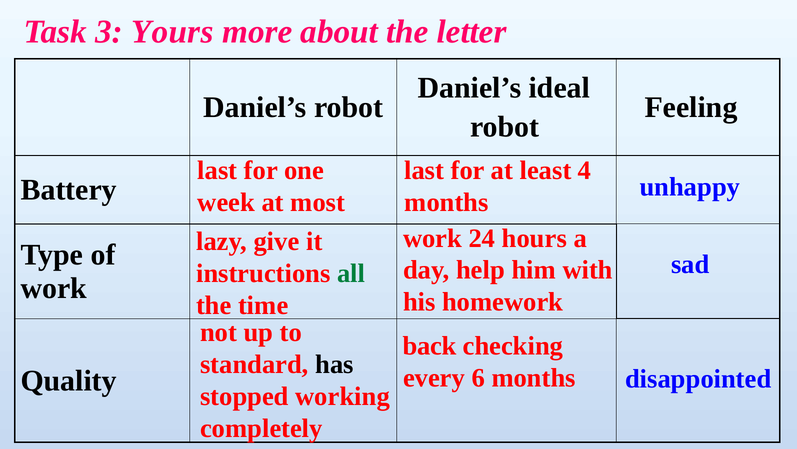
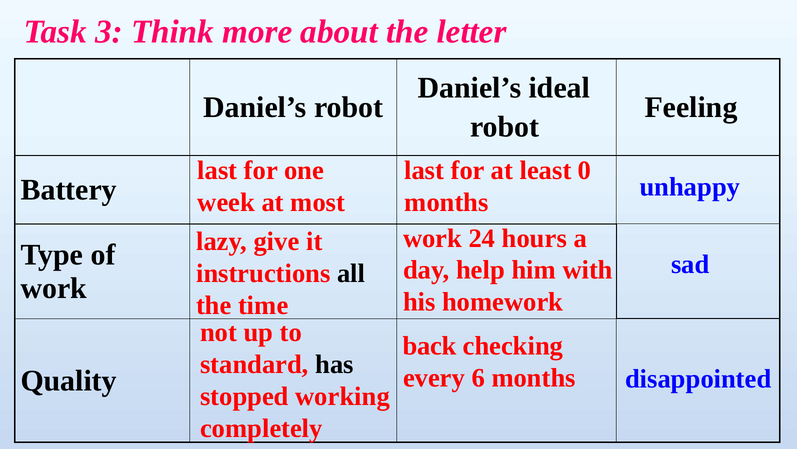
Yours: Yours -> Think (173, 32)
4: 4 -> 0 (585, 170)
all colour: green -> black (351, 273)
